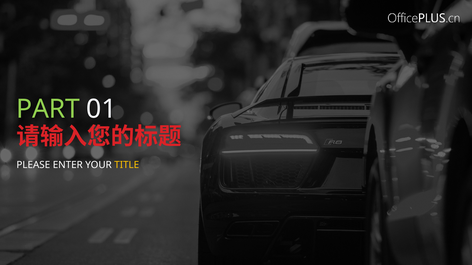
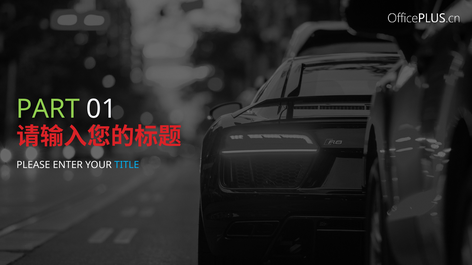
TITLE colour: yellow -> light blue (127, 165)
